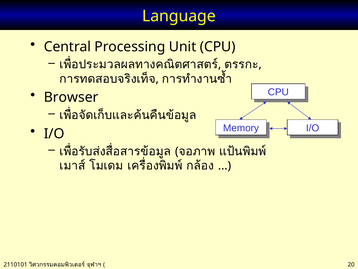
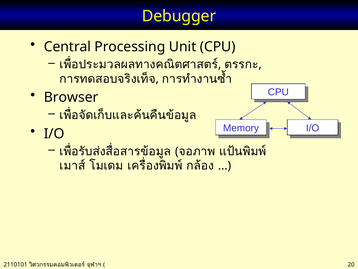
Language: Language -> Debugger (179, 16)
